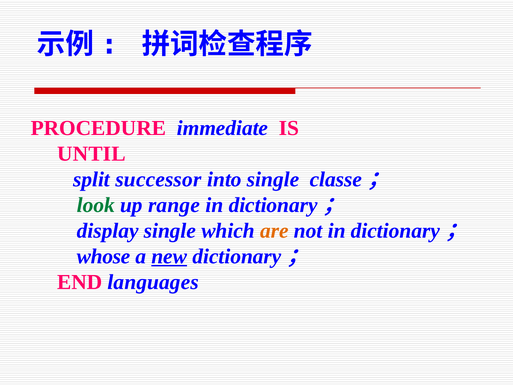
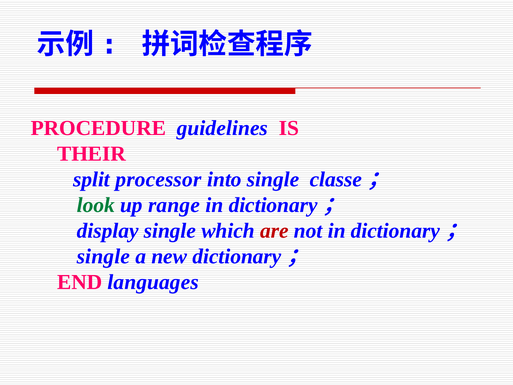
immediate: immediate -> guidelines (222, 128)
UNTIL: UNTIL -> THEIR (92, 154)
successor: successor -> processor (158, 179)
are colour: orange -> red (274, 231)
whose: whose -> single (103, 256)
new underline: present -> none (169, 256)
